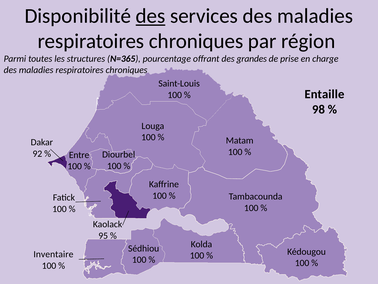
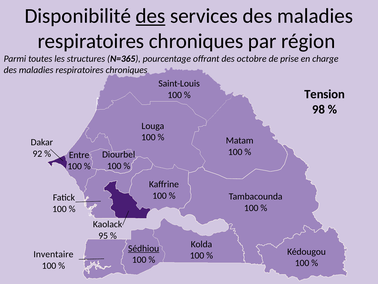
grandes: grandes -> octobre (252, 59)
Entaille: Entaille -> Tension (325, 94)
Sédhiou underline: none -> present (144, 248)
